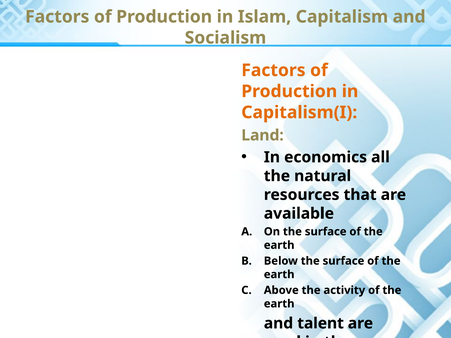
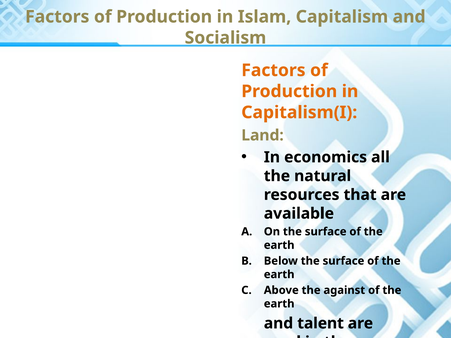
activity: activity -> against (344, 290)
